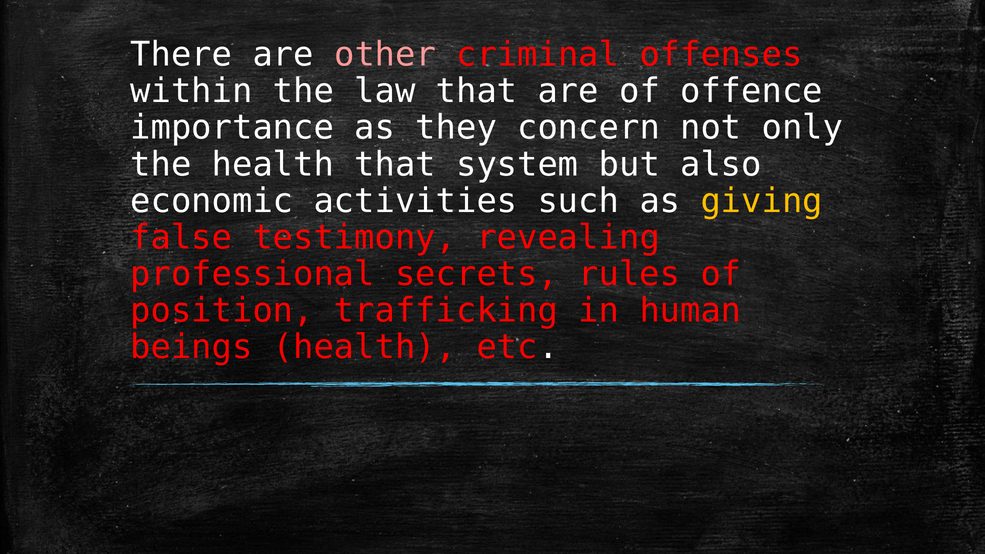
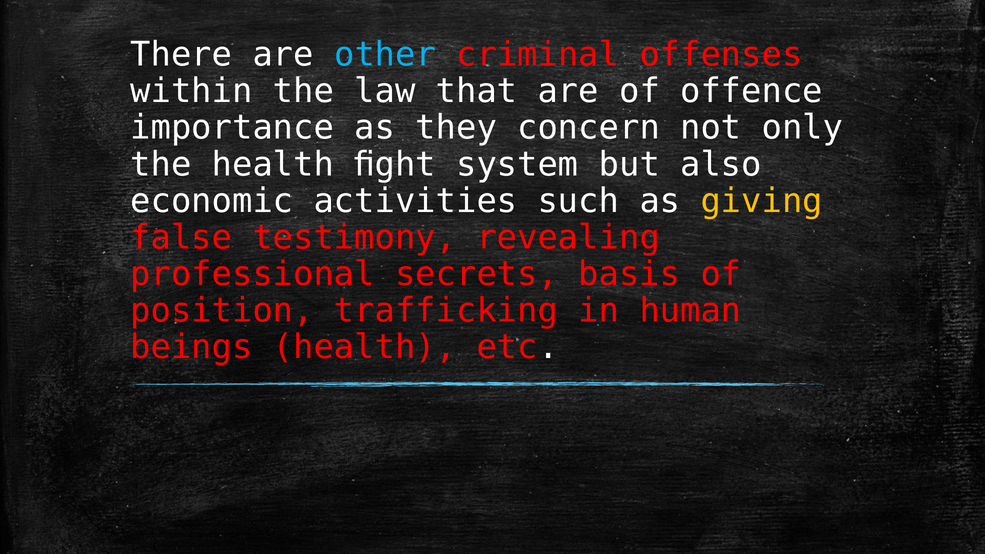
other colour: pink -> light blue (385, 55)
health that: that -> ﬁght (395, 164)
rules: rules -> basis (629, 274)
